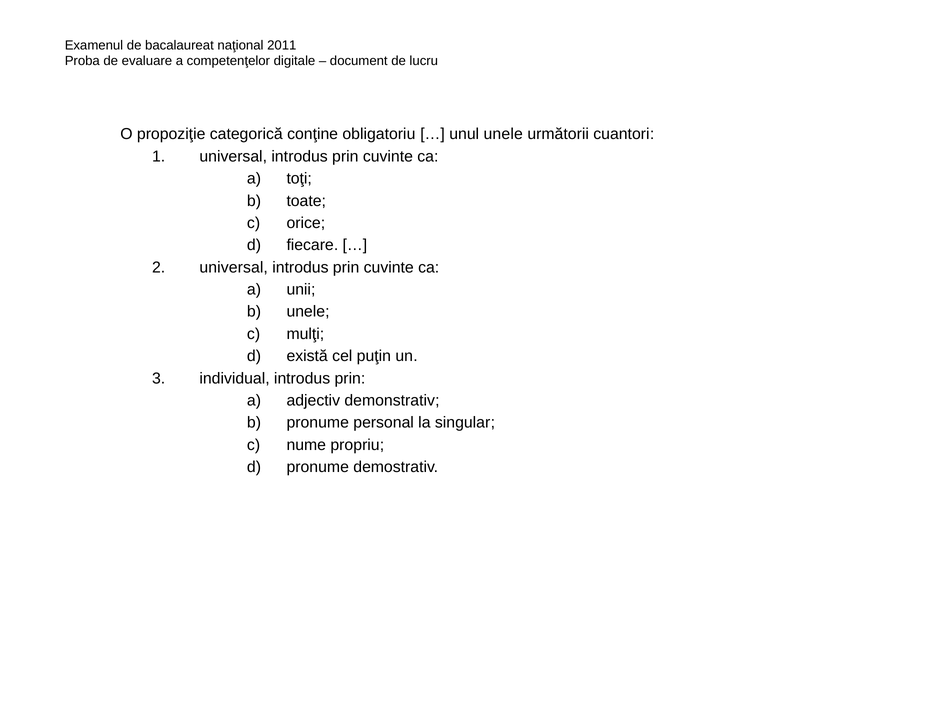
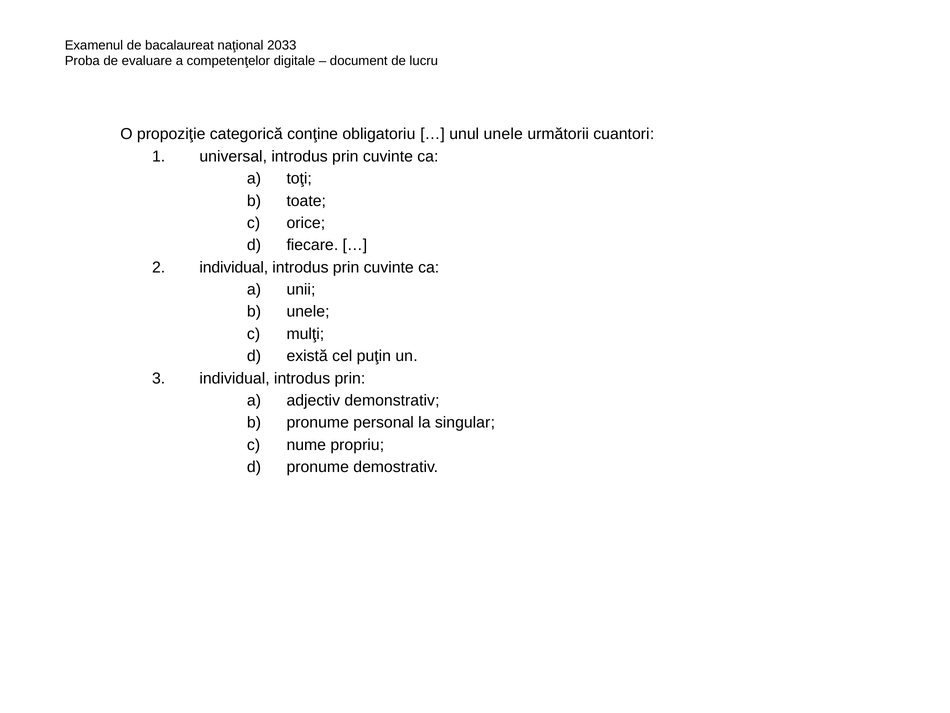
2011: 2011 -> 2033 (282, 45)
universal: universal -> individual (234, 267)
